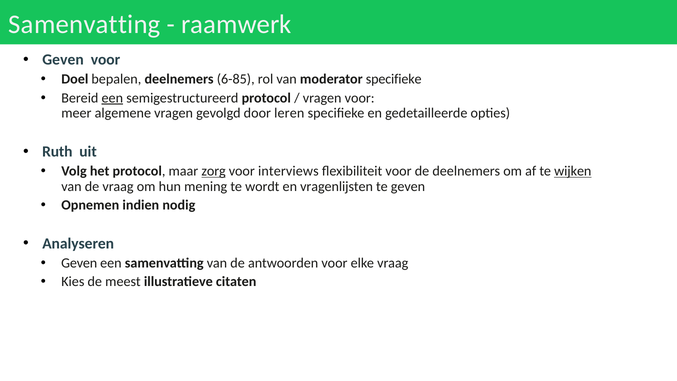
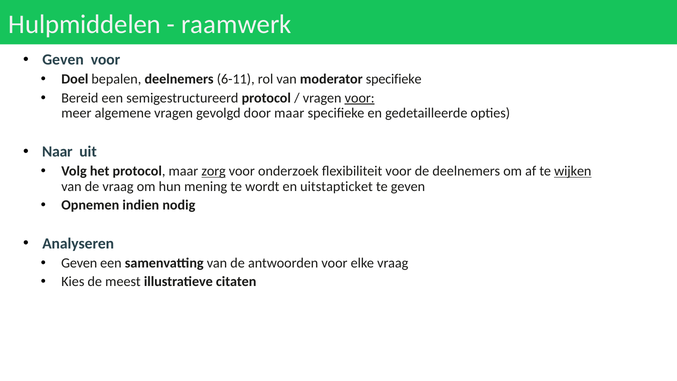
Samenvatting: Samenvatting -> Hulpmiddelen (85, 24)
6-85: 6-85 -> 6-11 (236, 79)
een underline: present -> none (112, 98)
voor underline: none -> present (360, 98)
door leren: leren -> maar (289, 113)
Ruth: Ruth -> Naar (57, 152)
interviews: interviews -> onderzoek (288, 171)
vragenlijsten: vragenlijsten -> uitstapticket (337, 186)
